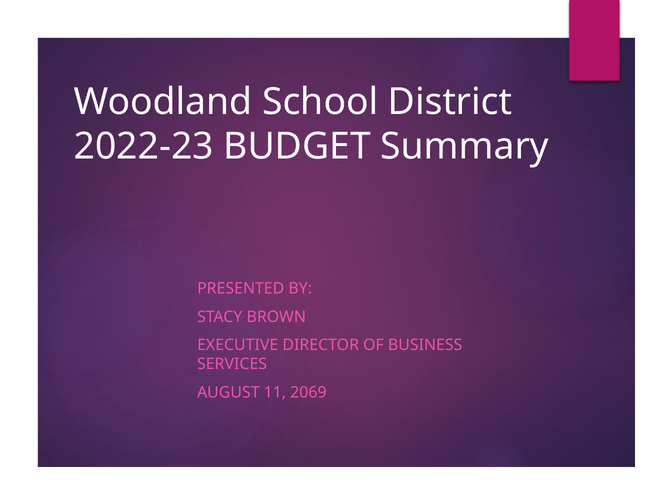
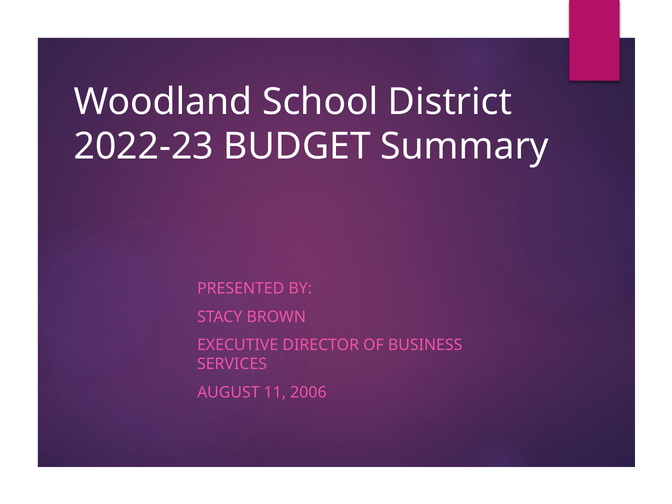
2069: 2069 -> 2006 (308, 393)
